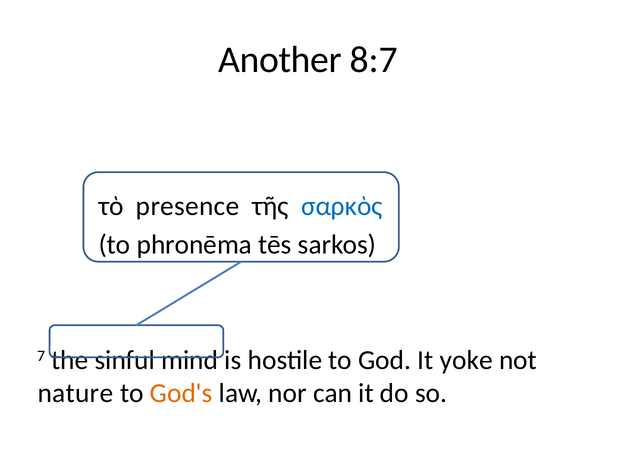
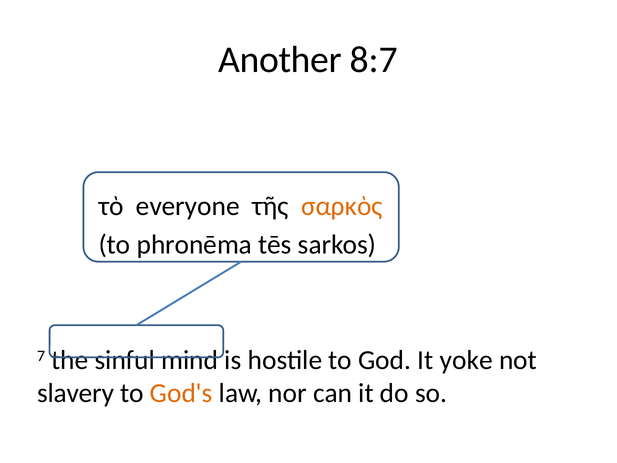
presence: presence -> everyone (188, 206)
σαρκὸς colour: blue -> orange (342, 206)
nature: nature -> slavery (76, 393)
